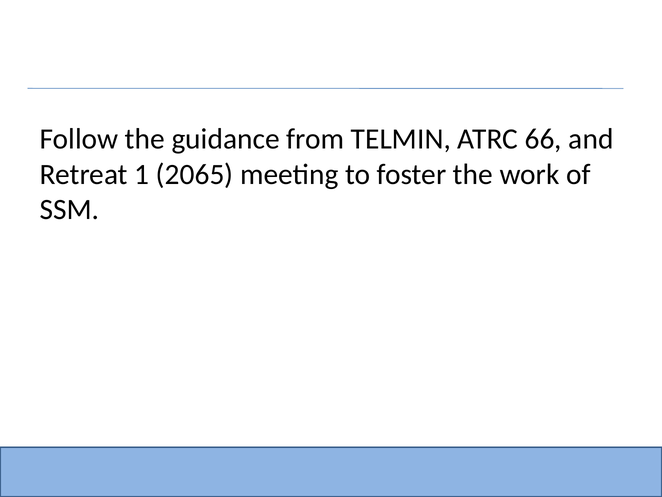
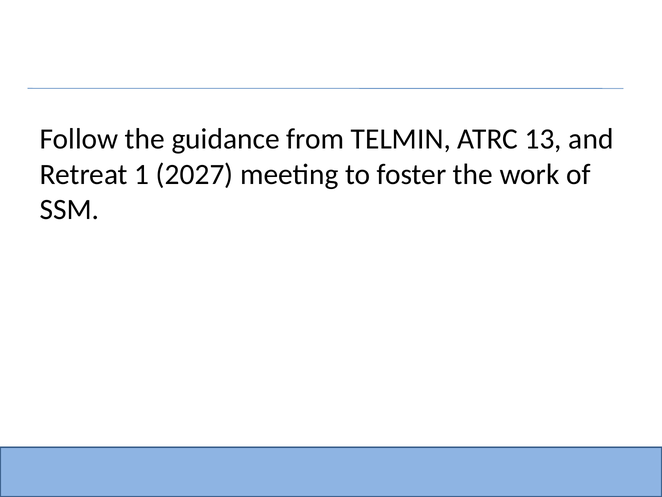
66: 66 -> 13 (543, 139)
2065: 2065 -> 2027 (195, 174)
